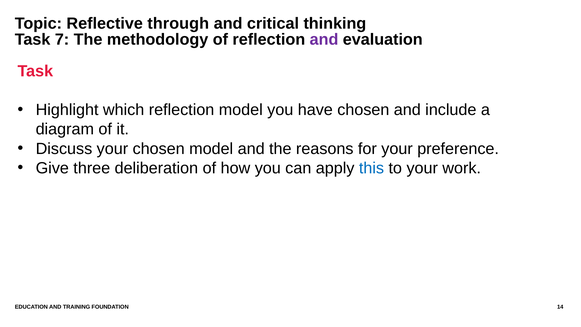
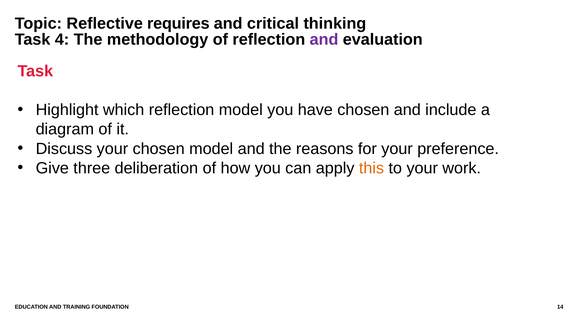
through: through -> requires (178, 23)
7: 7 -> 4 (62, 40)
this colour: blue -> orange (371, 168)
